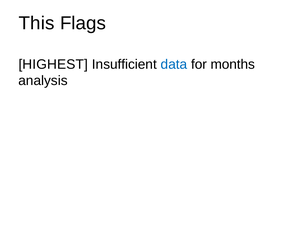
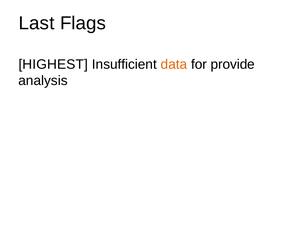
This: This -> Last (37, 23)
data colour: blue -> orange (174, 64)
months: months -> provide (233, 64)
